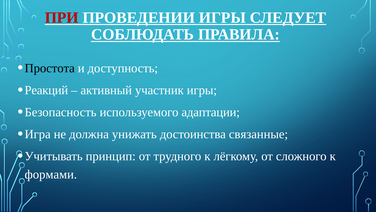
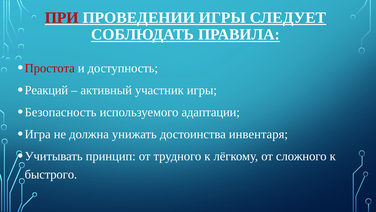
Простота colour: black -> red (50, 68)
связанные: связанные -> инвентаря (258, 134)
формами: формами -> быстрого (51, 174)
